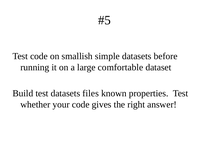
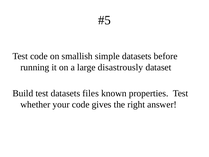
comfortable: comfortable -> disastrously (120, 67)
